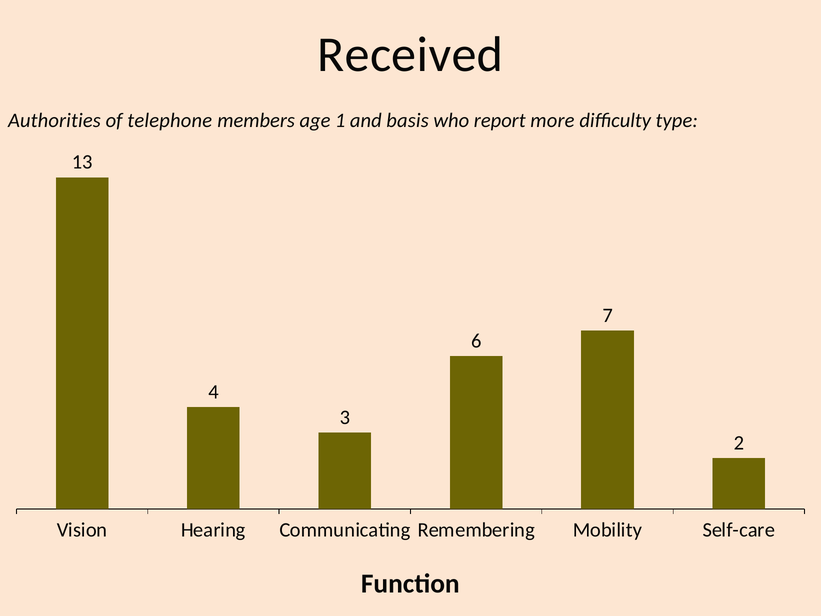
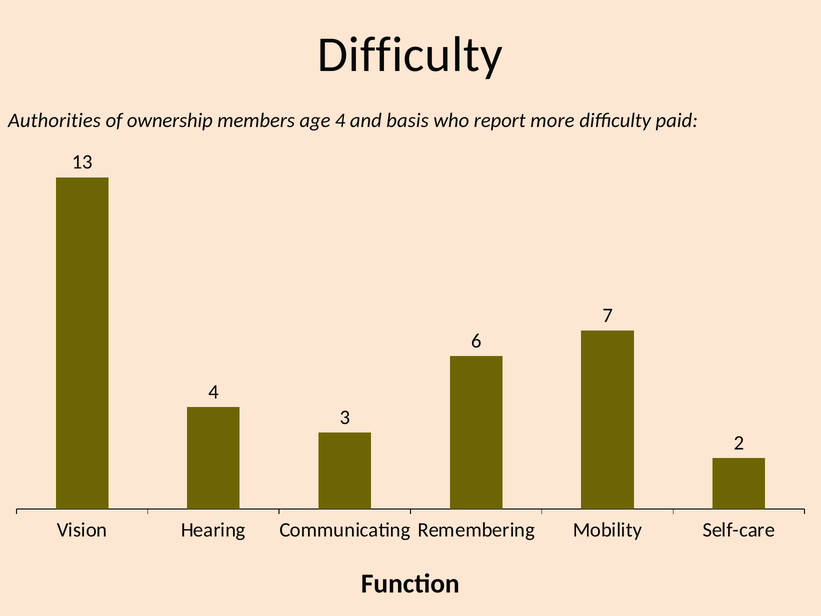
Received: Received -> Difficulty (410, 55)
telephone: telephone -> ownership (170, 120)
age 1: 1 -> 4 (340, 120)
type: type -> paid (677, 120)
